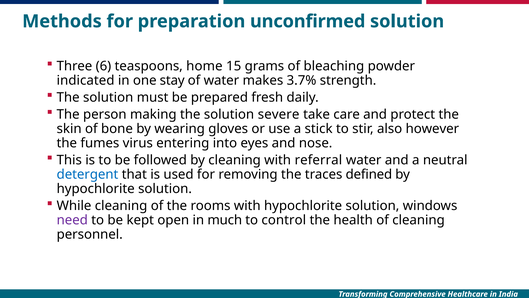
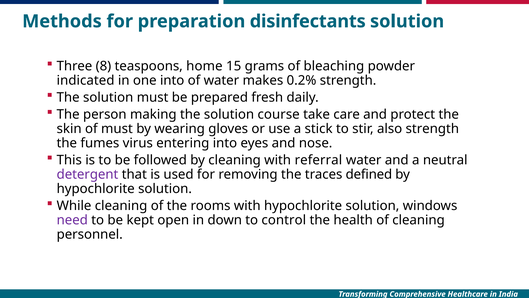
unconfirmed: unconfirmed -> disinfectants (308, 21)
6: 6 -> 8 (103, 66)
one stay: stay -> into (172, 80)
3.7%: 3.7% -> 0.2% (301, 80)
severe: severe -> course (279, 114)
of bone: bone -> must (117, 129)
also however: however -> strength (432, 129)
detergent colour: blue -> purple (87, 174)
much: much -> down (225, 220)
